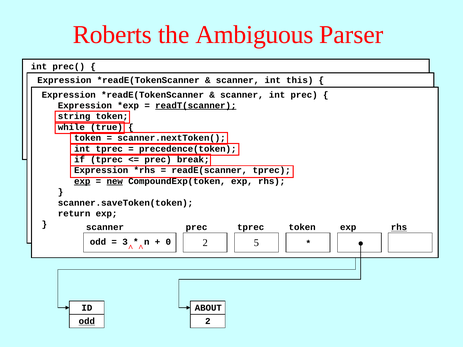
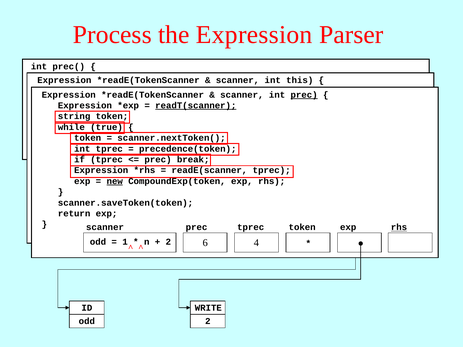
Roberts: Roberts -> Process (112, 35)
the Ambiguous: Ambiguous -> Expression (254, 35)
prec underline: none -> present (304, 95)
exp underline: present -> none (82, 181)
3: 3 -> 1 (125, 242)
0: 0 -> 2 (168, 242)
2: 2 -> 6 (205, 243)
5: 5 -> 4 (256, 243)
ABOUT: ABOUT -> WRITE (208, 308)
odd underline: present -> none (87, 322)
